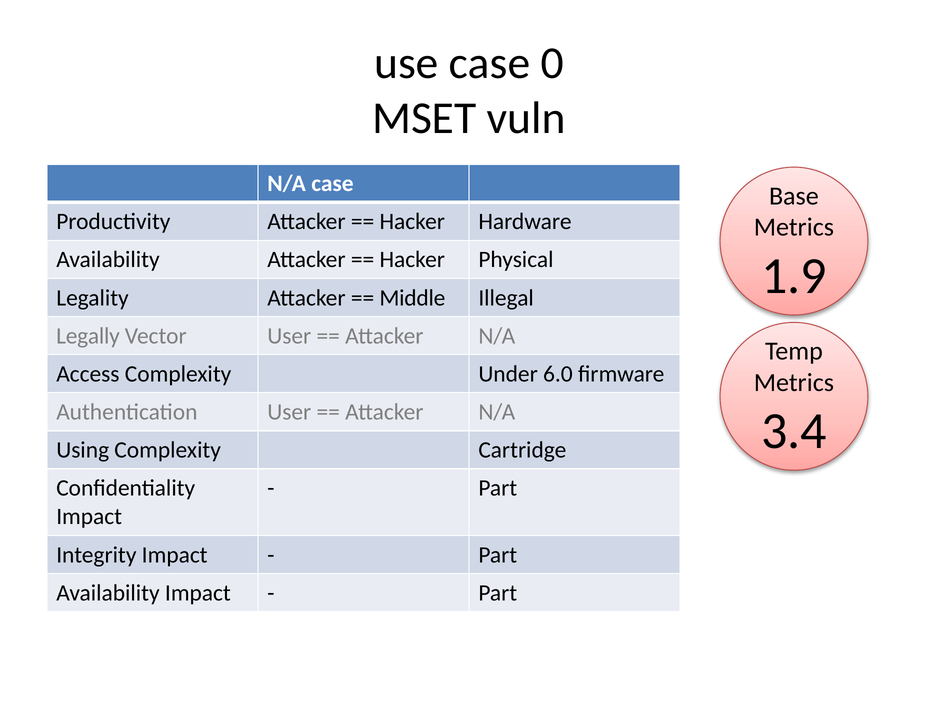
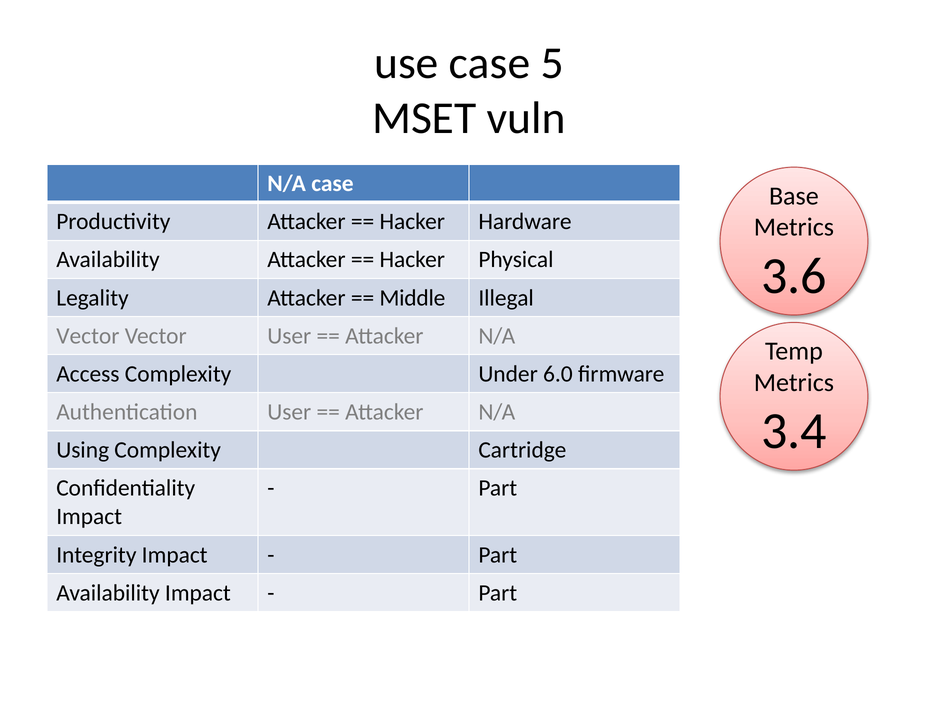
0: 0 -> 5 (552, 63)
1.9: 1.9 -> 3.6 (794, 276)
Legally: Legally -> Vector (88, 336)
